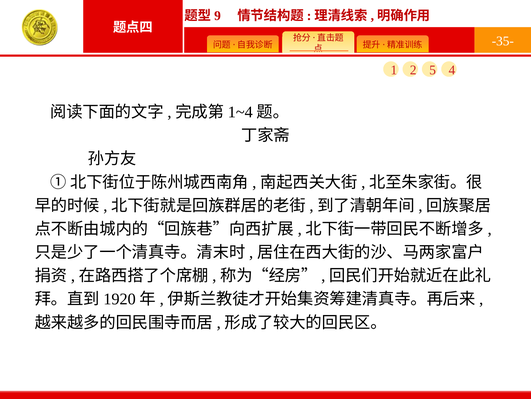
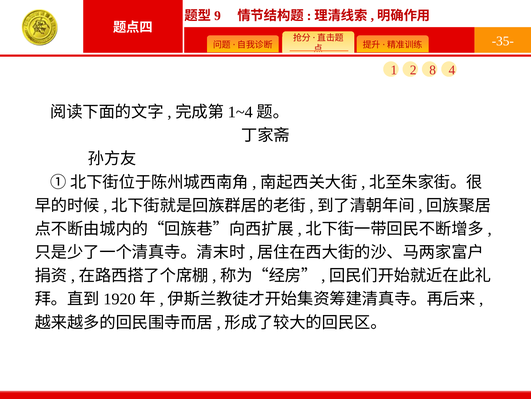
5: 5 -> 8 (433, 70)
